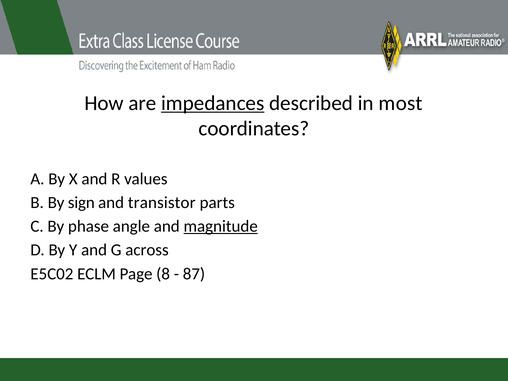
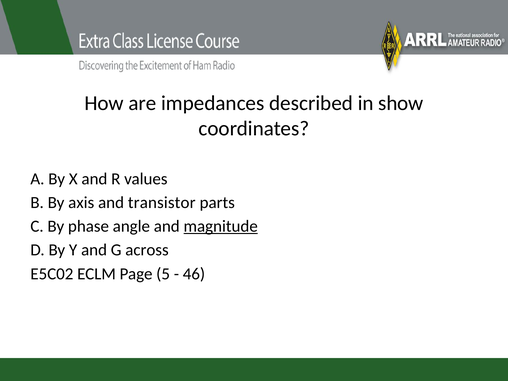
impedances underline: present -> none (213, 103)
most: most -> show (401, 103)
sign: sign -> axis (81, 203)
8: 8 -> 5 (163, 274)
87: 87 -> 46 (194, 274)
